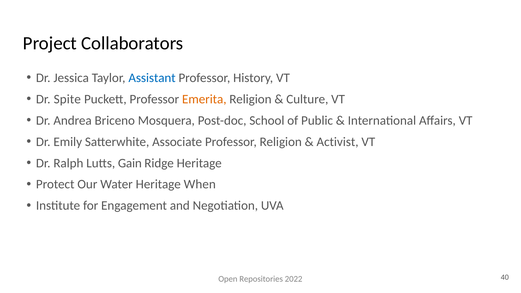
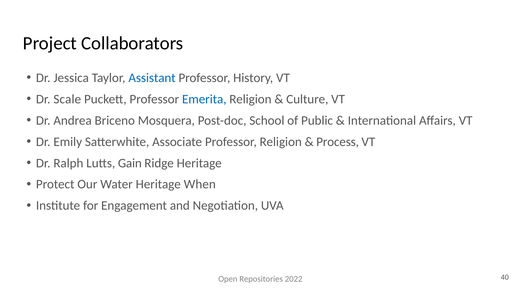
Spite: Spite -> Scale (67, 99)
Emerita colour: orange -> blue (204, 99)
Activist: Activist -> Process (338, 142)
